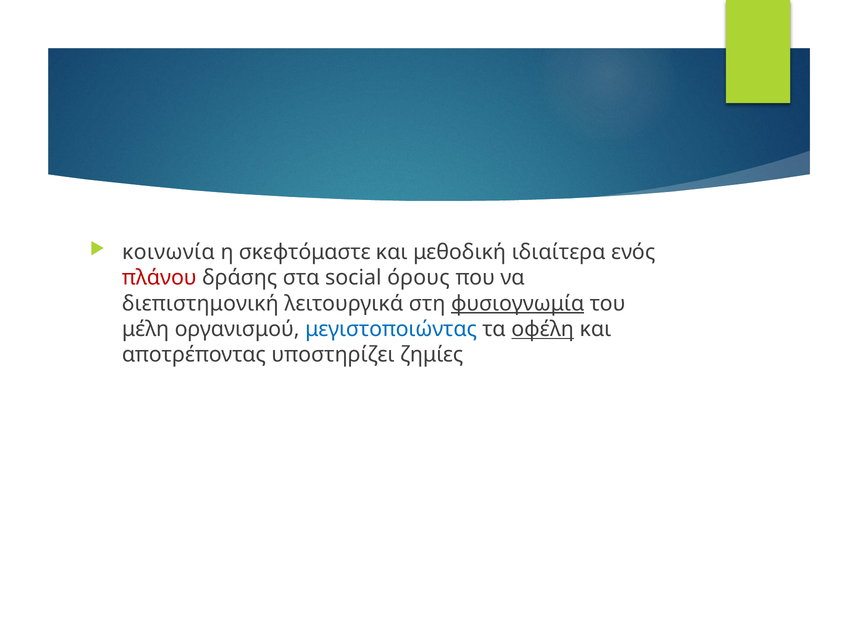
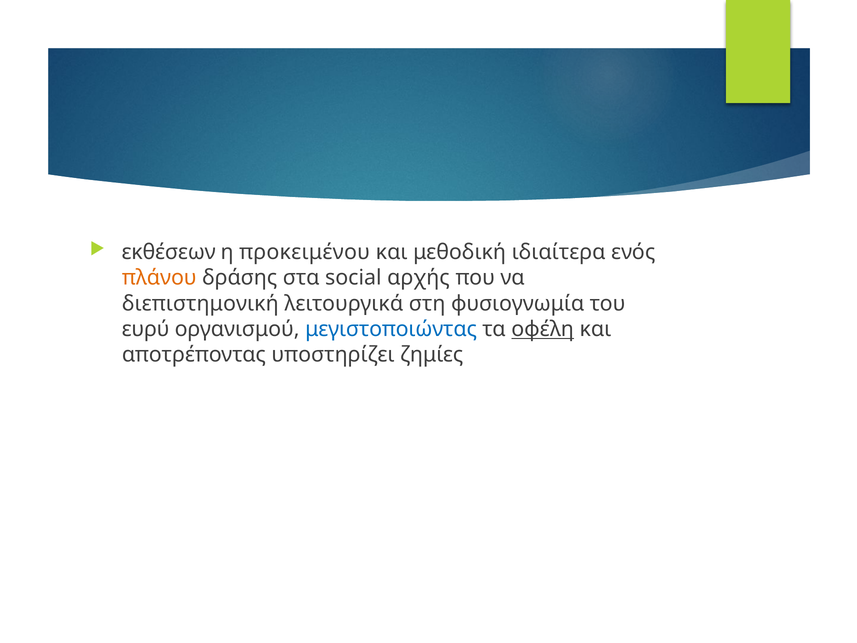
κοινωνία: κοινωνία -> εκθέσεων (169, 252)
σκεφτόμαστε: σκεφτόμαστε -> προκειμένου (305, 252)
πλάνου colour: red -> orange (159, 278)
όρους: όρους -> αρχής (418, 278)
φυσιογνωμία underline: present -> none (518, 303)
μέλη: μέλη -> ευρύ (146, 329)
